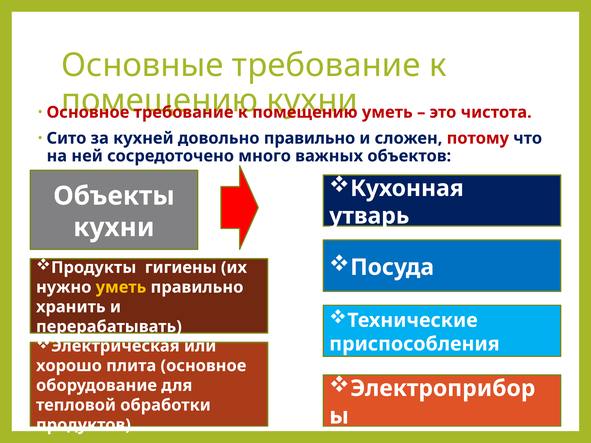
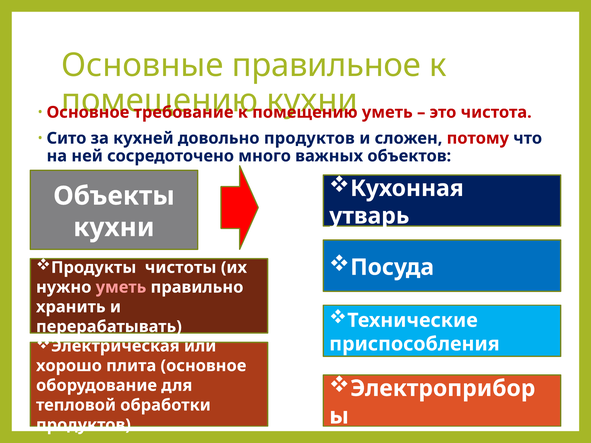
Основные требование: требование -> правильное (326, 65)
довольно правильно: правильно -> продуктов (309, 138)
гигиены: гигиены -> чистоты (181, 268)
уметь colour: yellow -> pink (121, 287)
